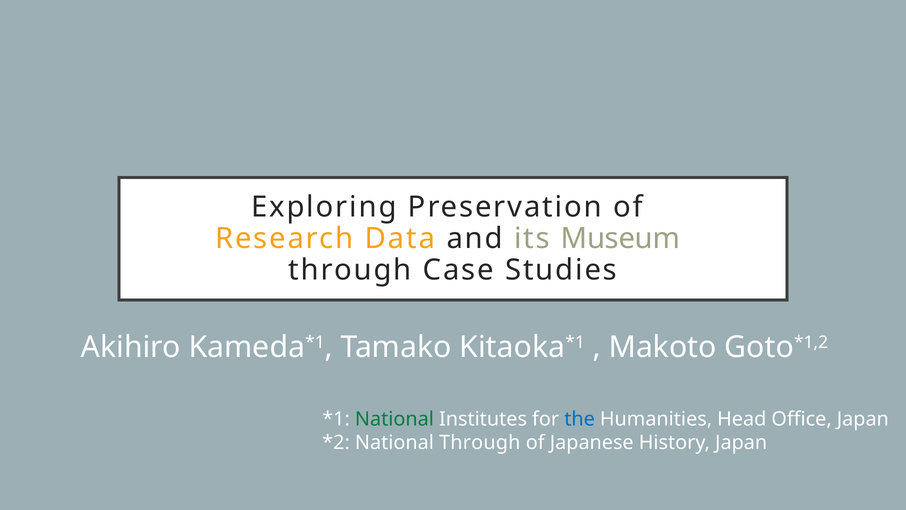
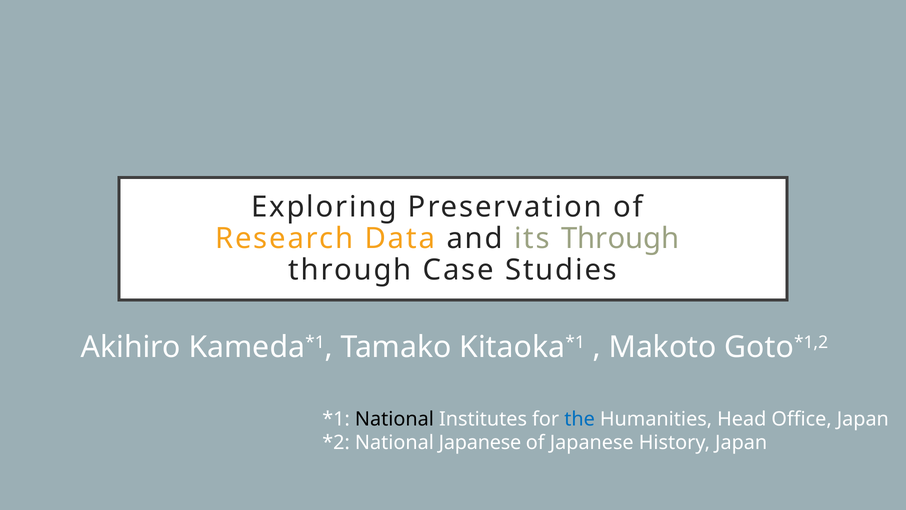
its Museum: Museum -> Through (620, 238)
National colour: green -> black (394, 419)
National Through: Through -> Japanese (480, 443)
